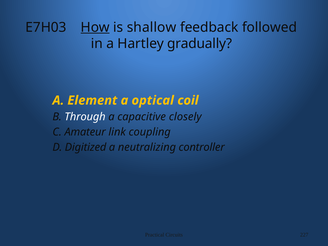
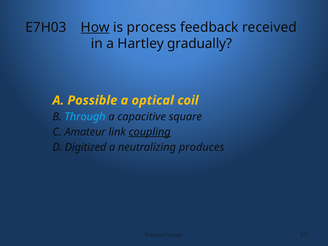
shallow: shallow -> process (152, 27)
followed: followed -> received (269, 27)
Element: Element -> Possible (92, 100)
Through colour: white -> light blue (85, 117)
closely: closely -> square (185, 117)
coupling underline: none -> present (150, 132)
controller: controller -> produces (202, 147)
